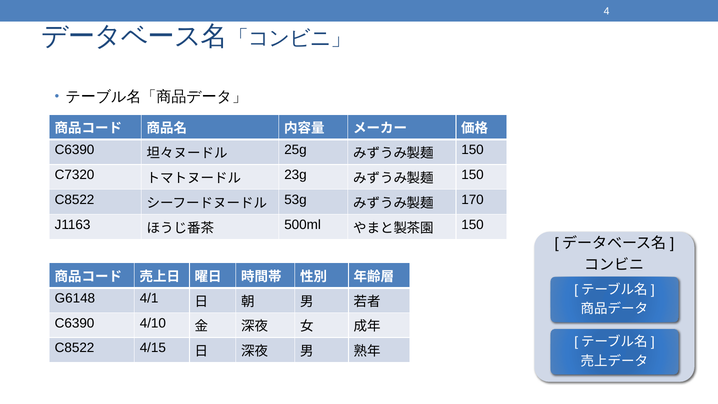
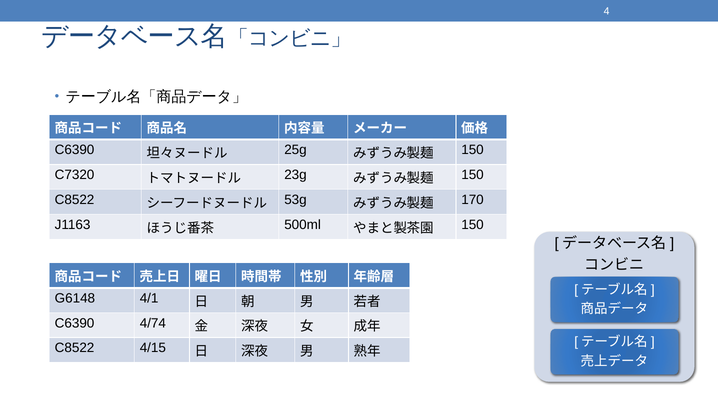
4/10: 4/10 -> 4/74 (153, 323)
